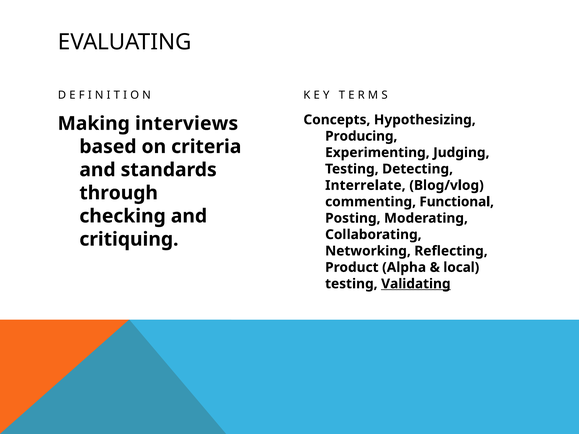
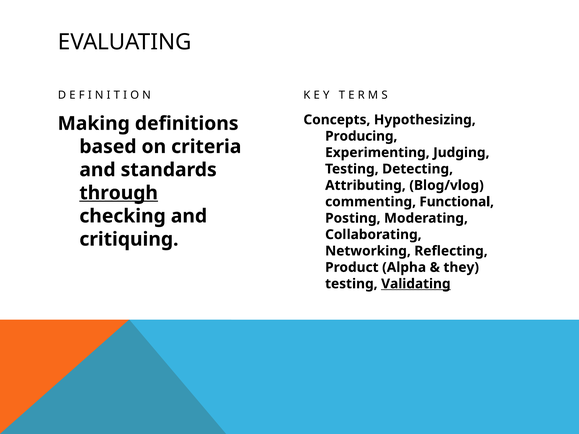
interviews: interviews -> definitions (187, 124)
Interrelate: Interrelate -> Attributing (365, 185)
through underline: none -> present (119, 193)
local: local -> they (461, 268)
